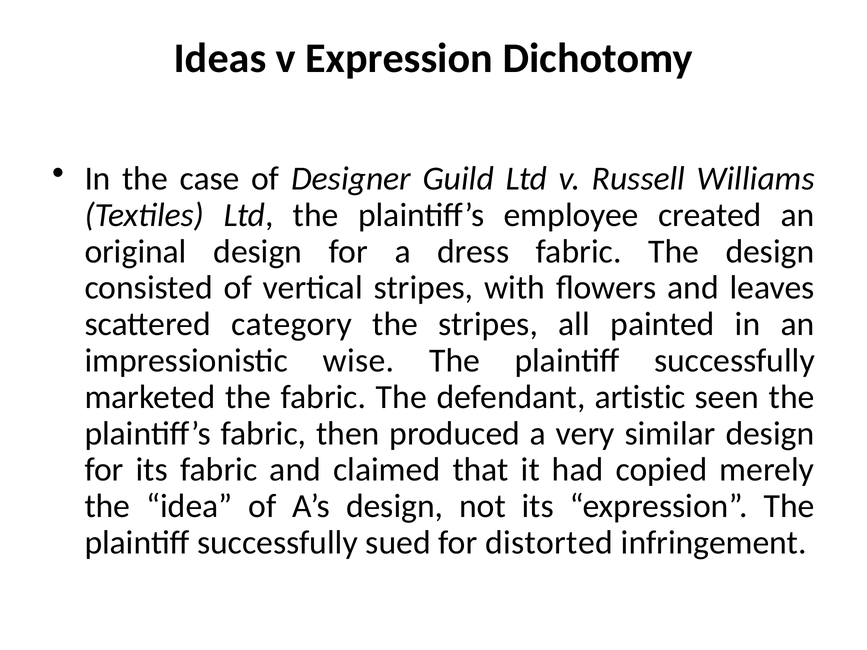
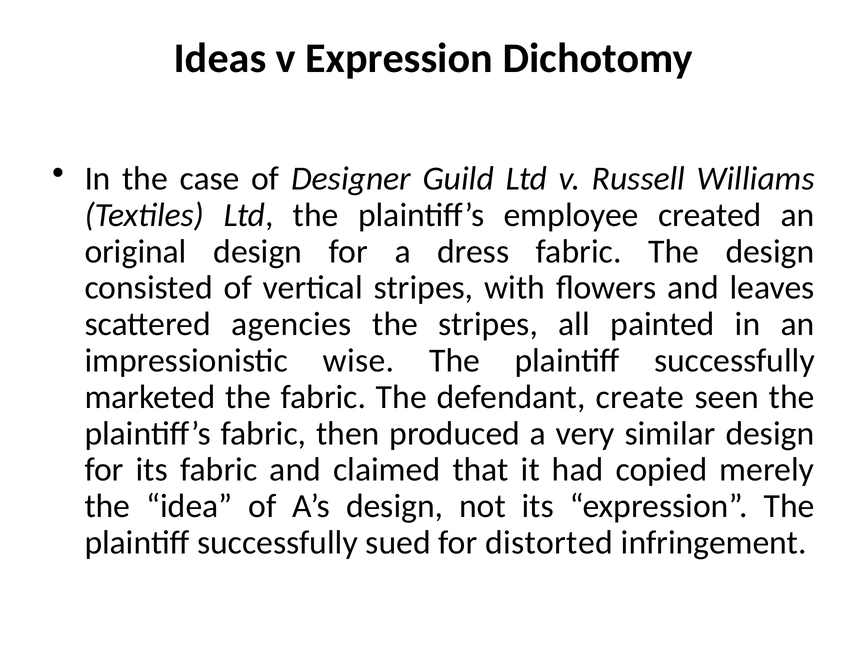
category: category -> agencies (292, 324)
artistic: artistic -> create (640, 397)
